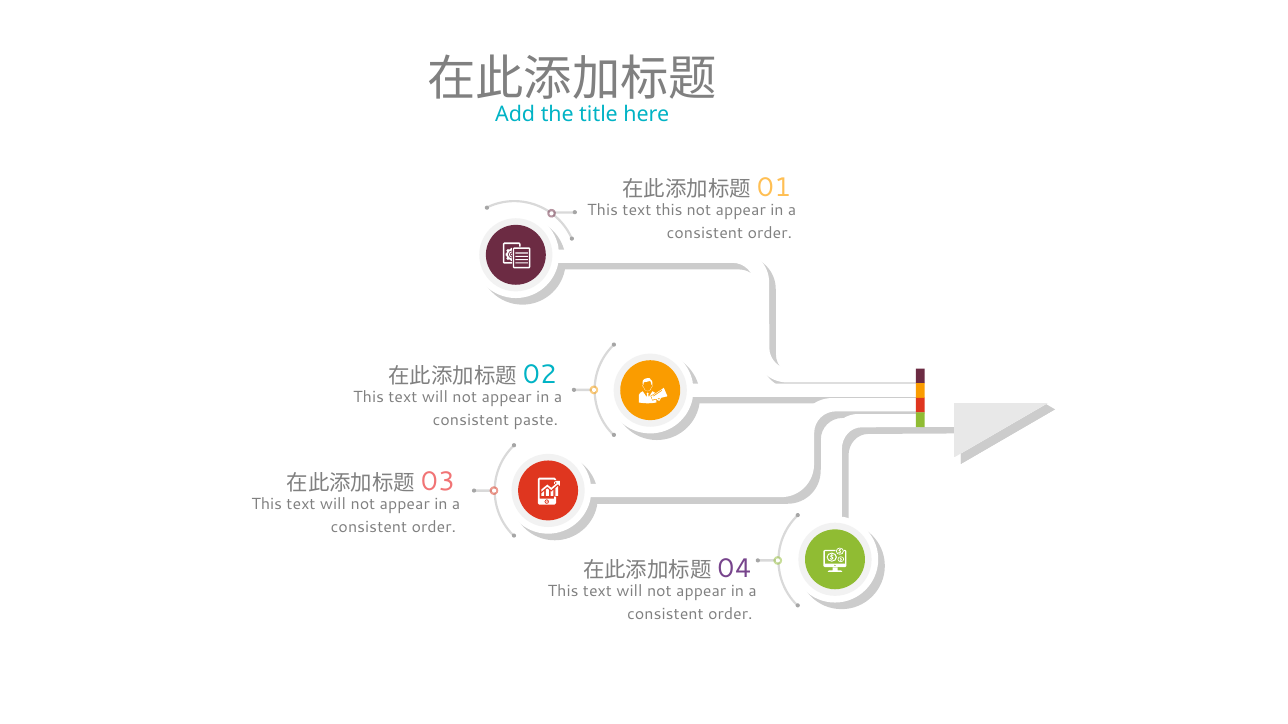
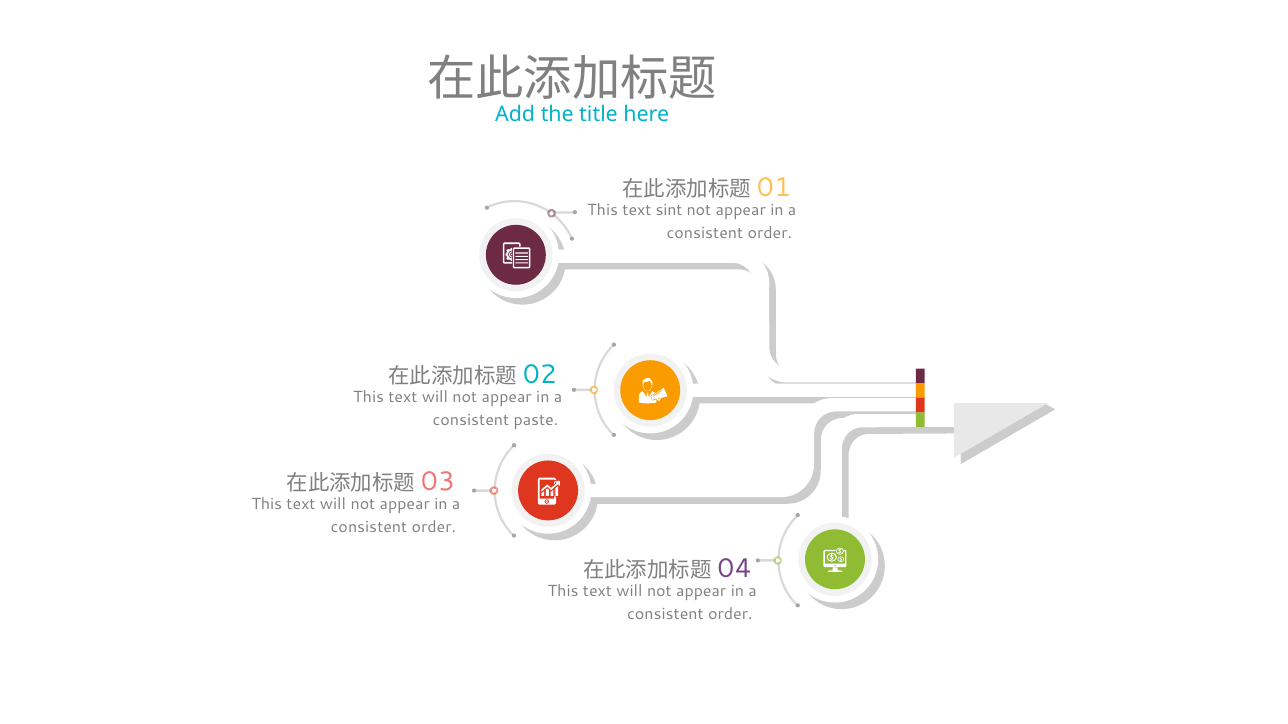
text this: this -> sint (669, 210)
